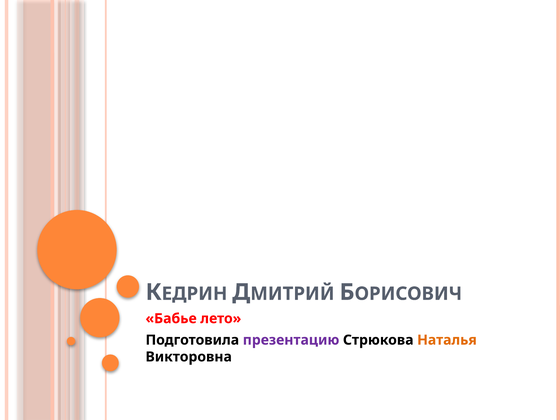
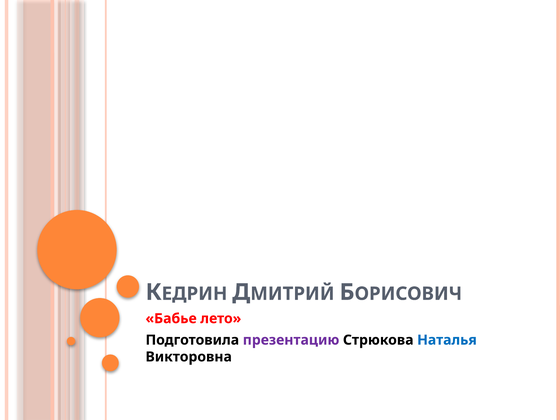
Наталья colour: orange -> blue (447, 340)
